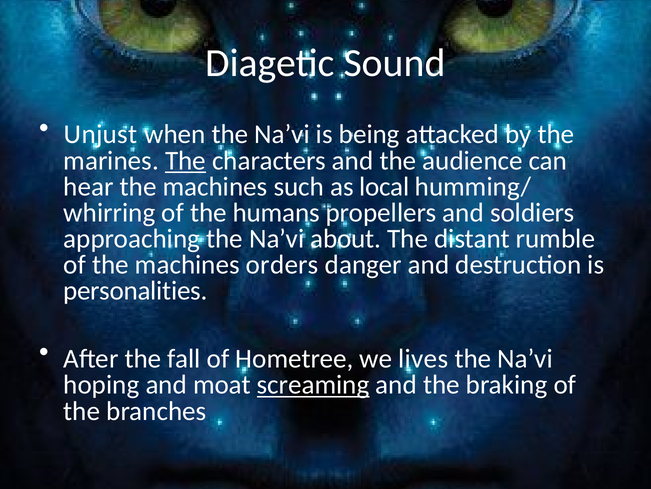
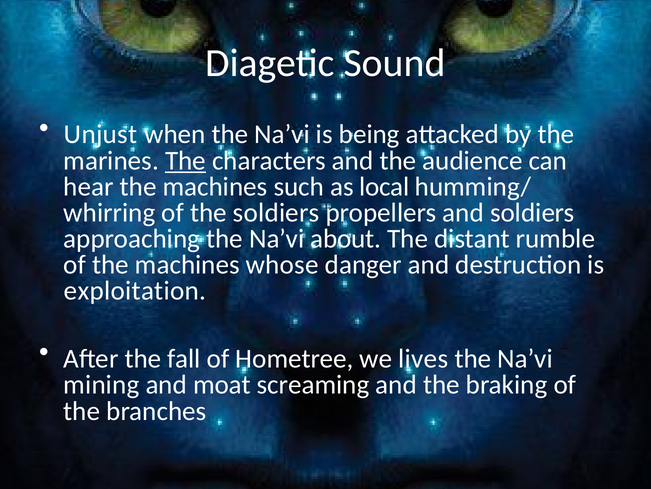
the humans: humans -> soldiers (276, 212)
orders: orders -> whose (282, 264)
personalities: personalities -> exploitation (135, 291)
hoping: hoping -> mining (101, 384)
screaming underline: present -> none (313, 384)
